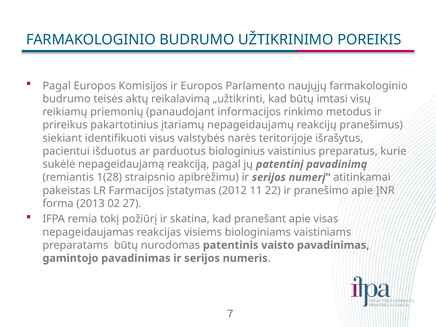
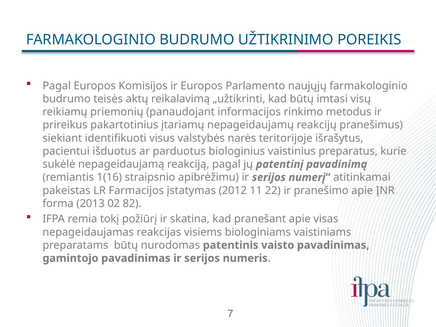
1(28: 1(28 -> 1(16 (109, 177)
27: 27 -> 82 (132, 204)
